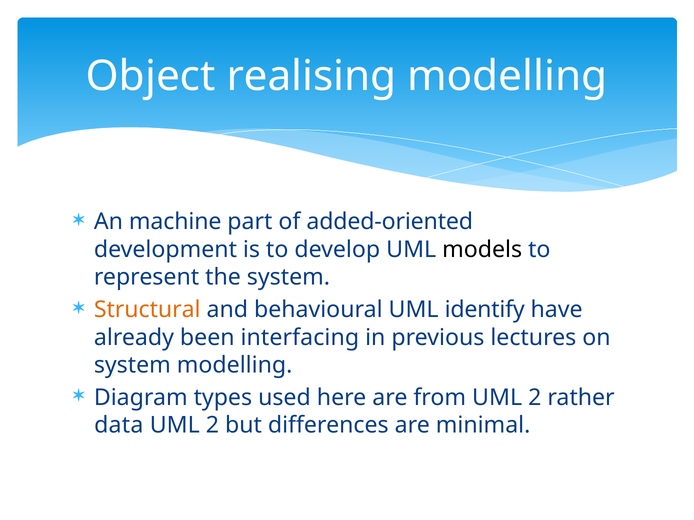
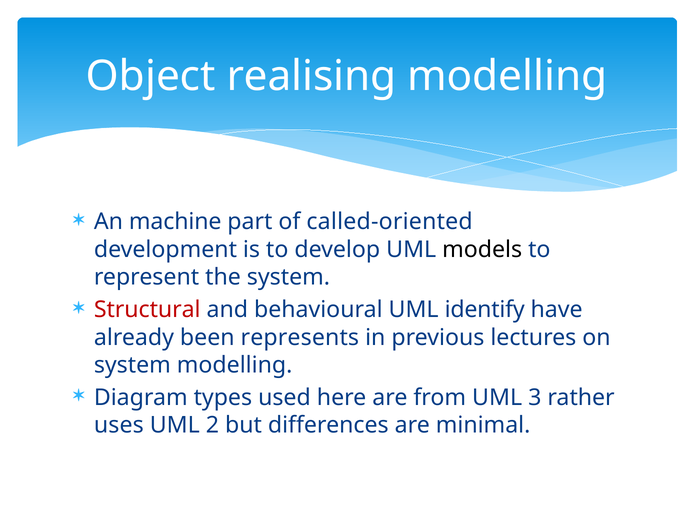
added-oriented: added-oriented -> called-oriented (390, 222)
Structural colour: orange -> red (147, 310)
interfacing: interfacing -> represents (300, 338)
from UML 2: 2 -> 3 (535, 398)
data: data -> uses (119, 426)
